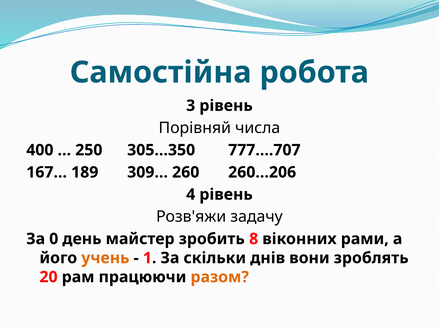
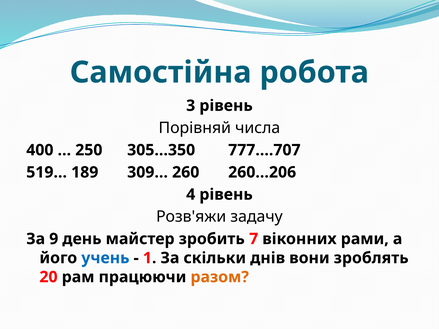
167…: 167… -> 519… (47, 172)
0: 0 -> 9 (54, 239)
8: 8 -> 7 (254, 239)
учень colour: orange -> blue (105, 258)
